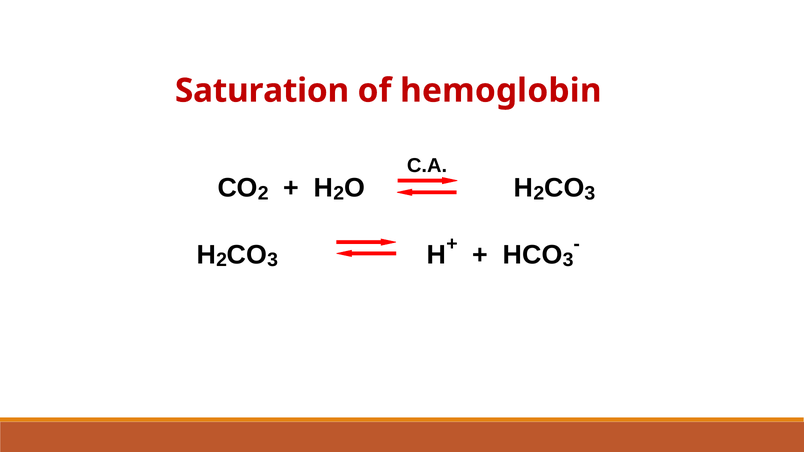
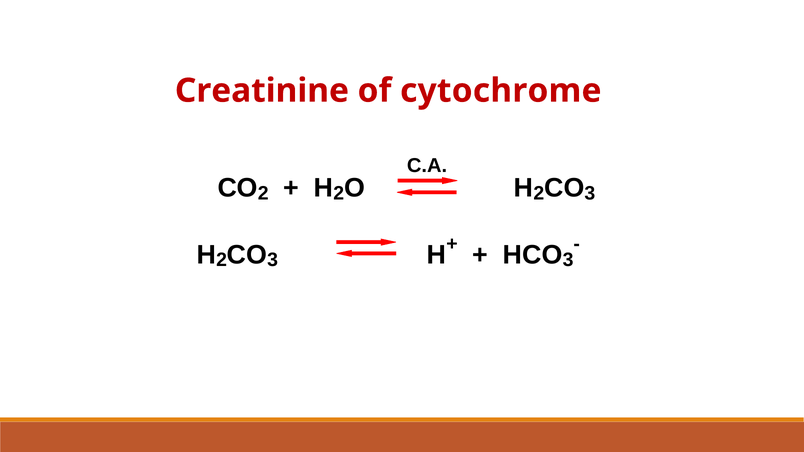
Saturation: Saturation -> Creatinine (262, 91)
hemoglobin: hemoglobin -> cytochrome (501, 91)
